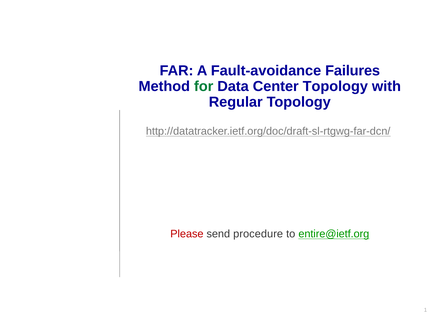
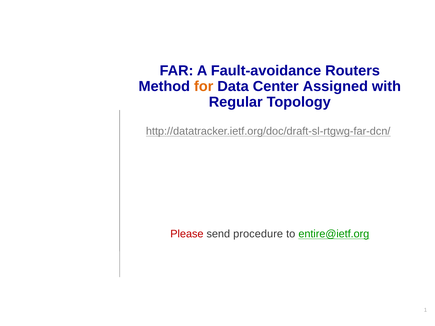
Failures: Failures -> Routers (353, 71)
for colour: green -> orange (204, 86)
Center Topology: Topology -> Assigned (335, 86)
